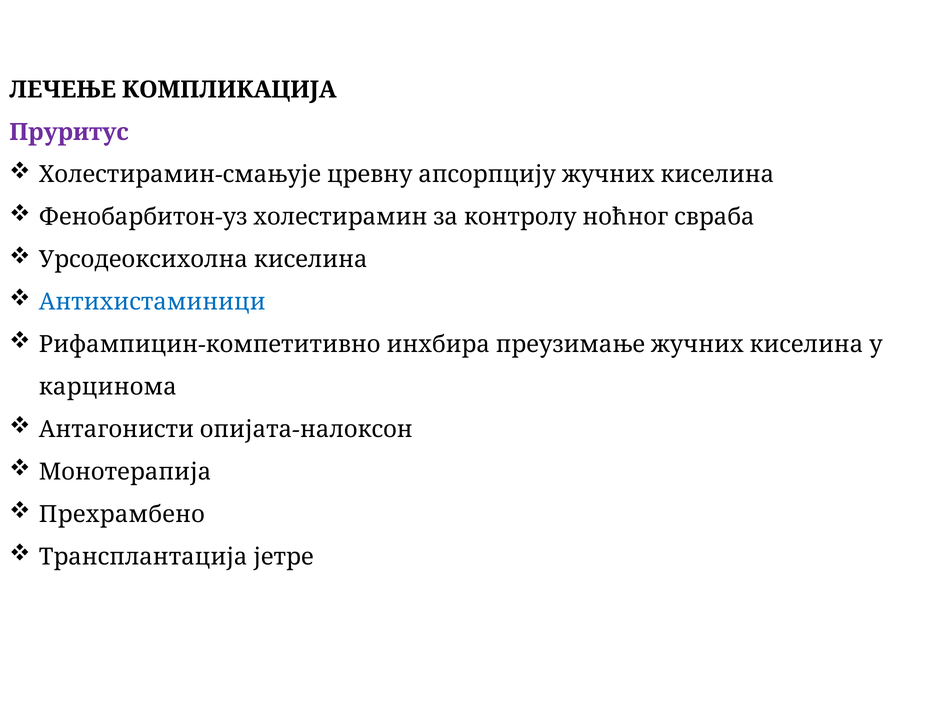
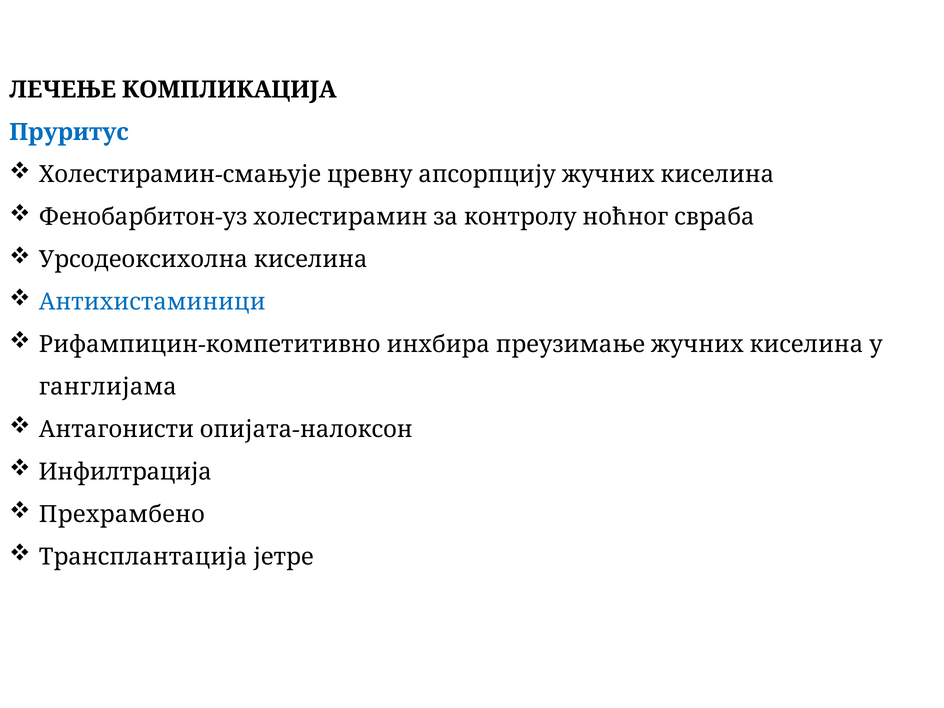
Пруритус colour: purple -> blue (69, 132)
карцинома: карцинома -> ганглијама (108, 387)
Монотерапија: Монотерапија -> Инфилтрација (125, 472)
